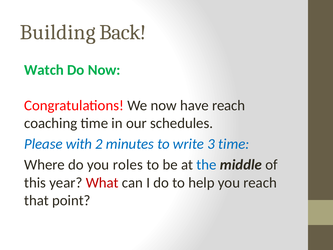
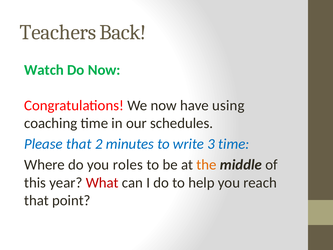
Building: Building -> Teachers (58, 32)
have reach: reach -> using (228, 105)
Please with: with -> that (79, 144)
the colour: blue -> orange (206, 165)
